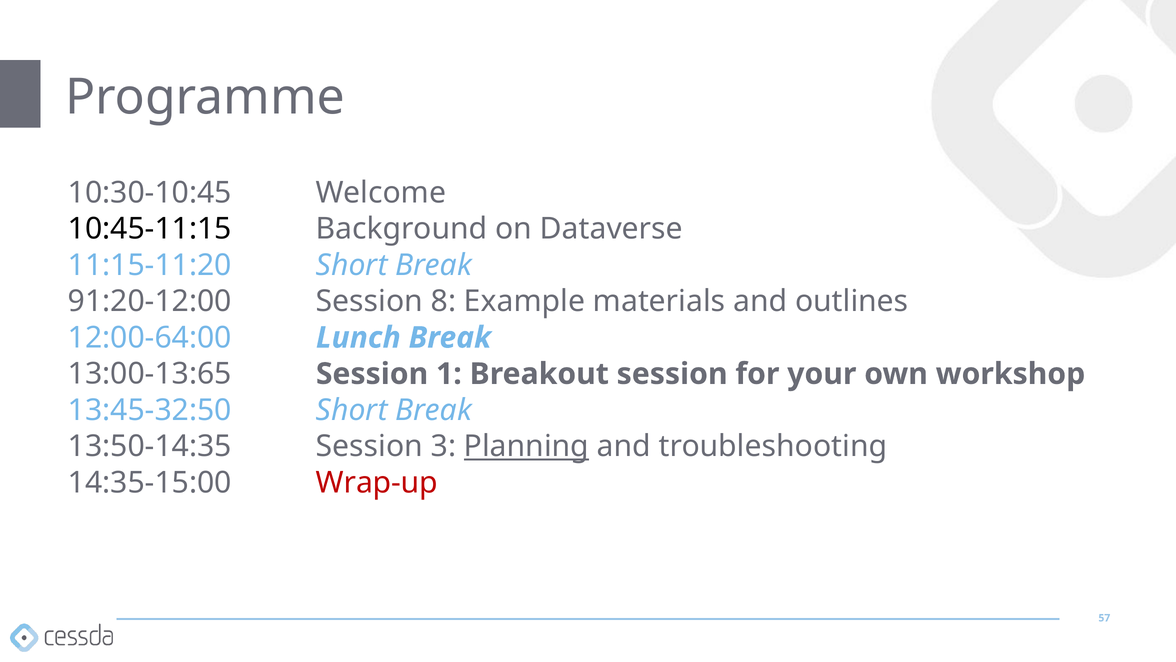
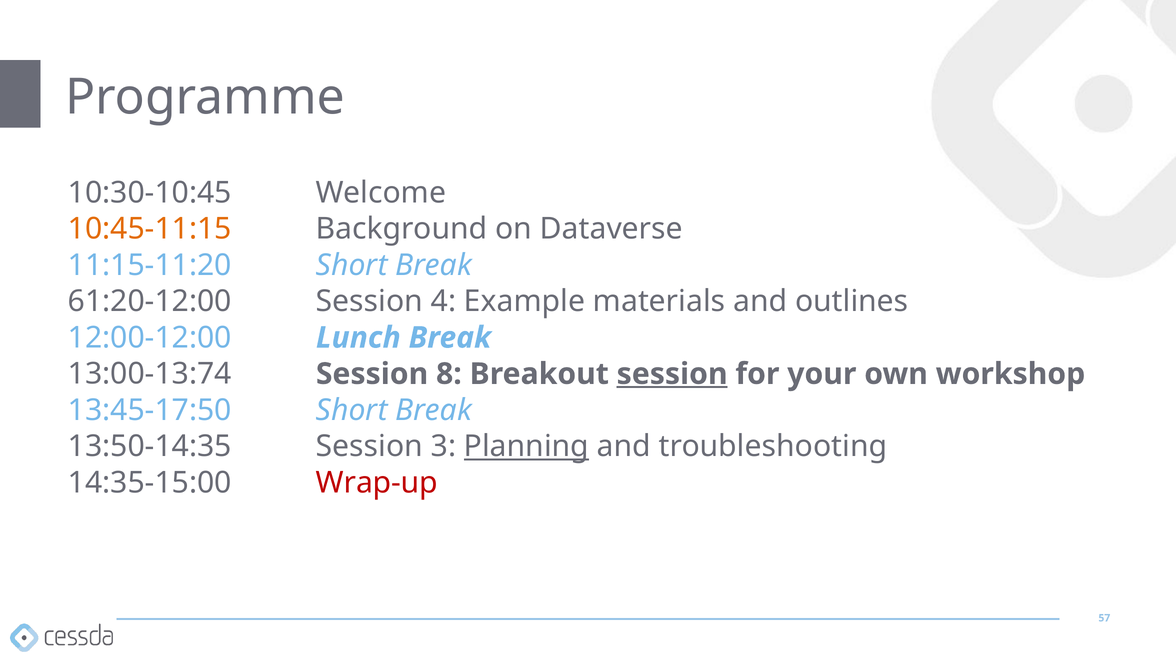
10:45-11:15 colour: black -> orange (150, 229)
91:20-12:00: 91:20-12:00 -> 61:20-12:00 (150, 301)
8: 8 -> 4 (443, 301)
12:00-64:00: 12:00-64:00 -> 12:00-12:00 (150, 337)
13:00-13:65: 13:00-13:65 -> 13:00-13:74 (150, 374)
1: 1 -> 8 (449, 374)
session underline: none -> present (672, 374)
13:45-32:50: 13:45-32:50 -> 13:45-17:50 (150, 410)
